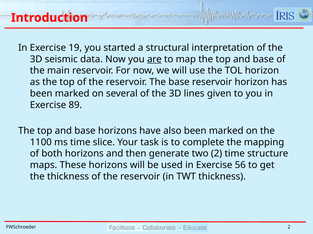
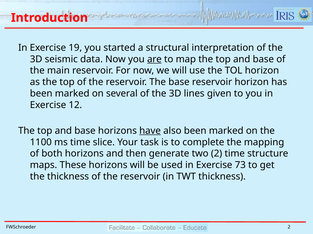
89: 89 -> 12 (75, 105)
have underline: none -> present (150, 131)
56: 56 -> 73 (240, 166)
